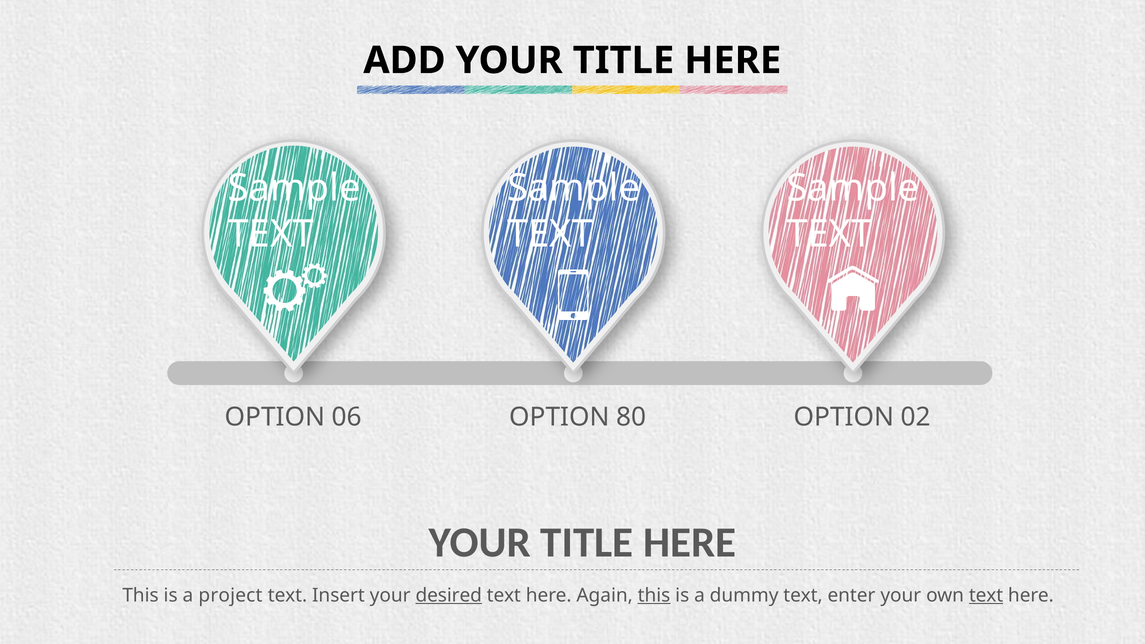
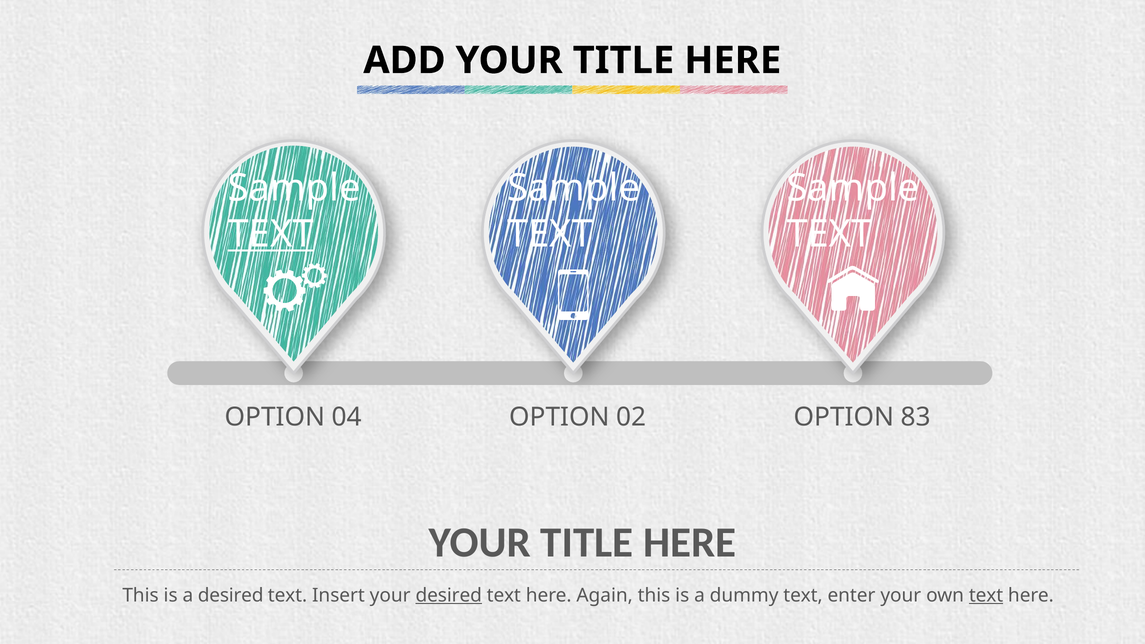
TEXT underline: none -> present (271, 234)
06: 06 -> 04 (347, 417)
80: 80 -> 02 (631, 417)
02: 02 -> 83 (916, 417)
a project: project -> desired (231, 595)
this underline: present -> none (654, 595)
